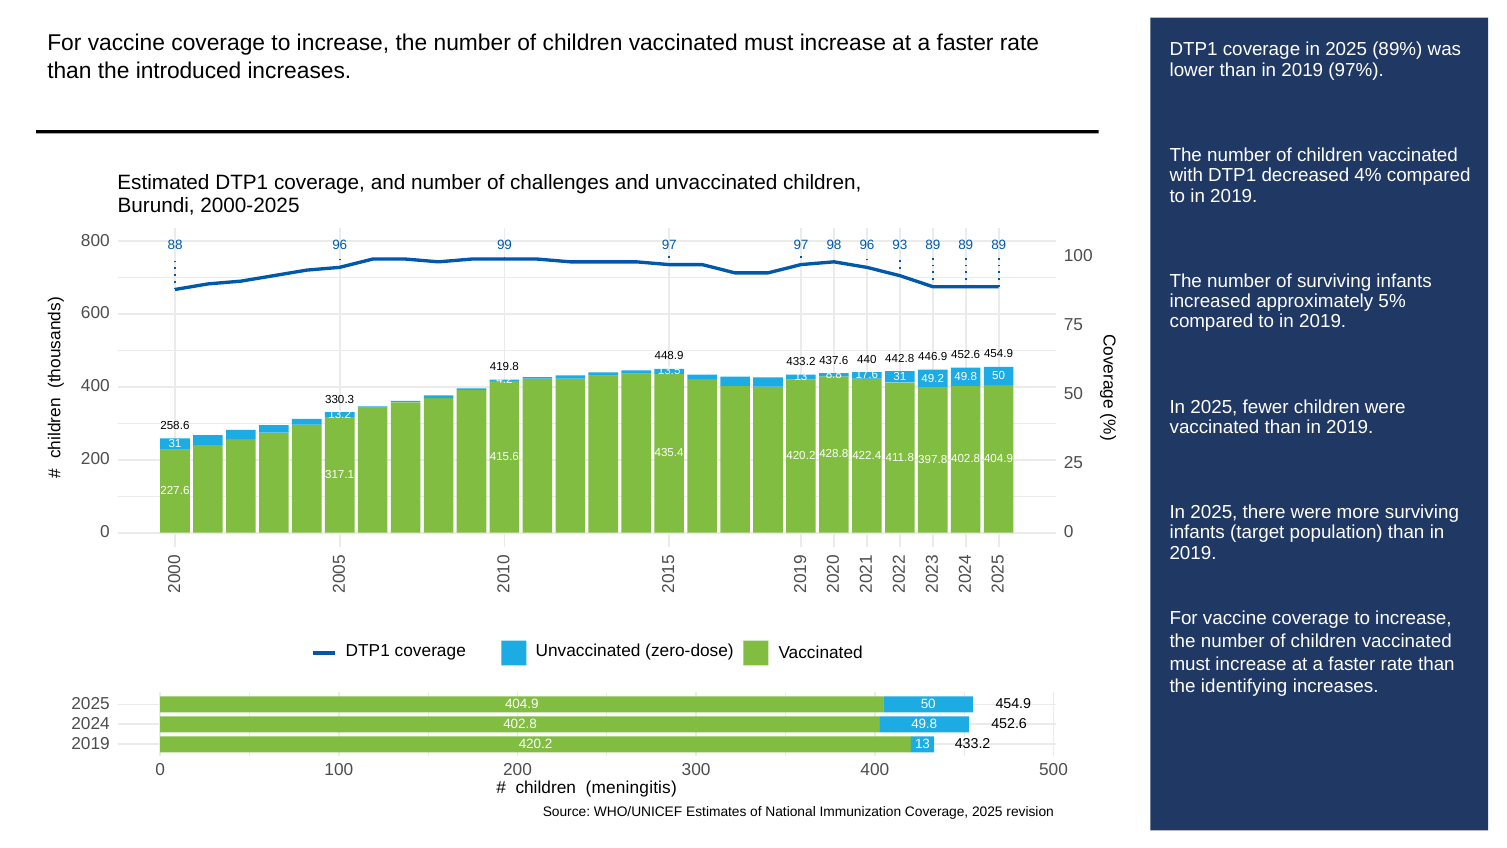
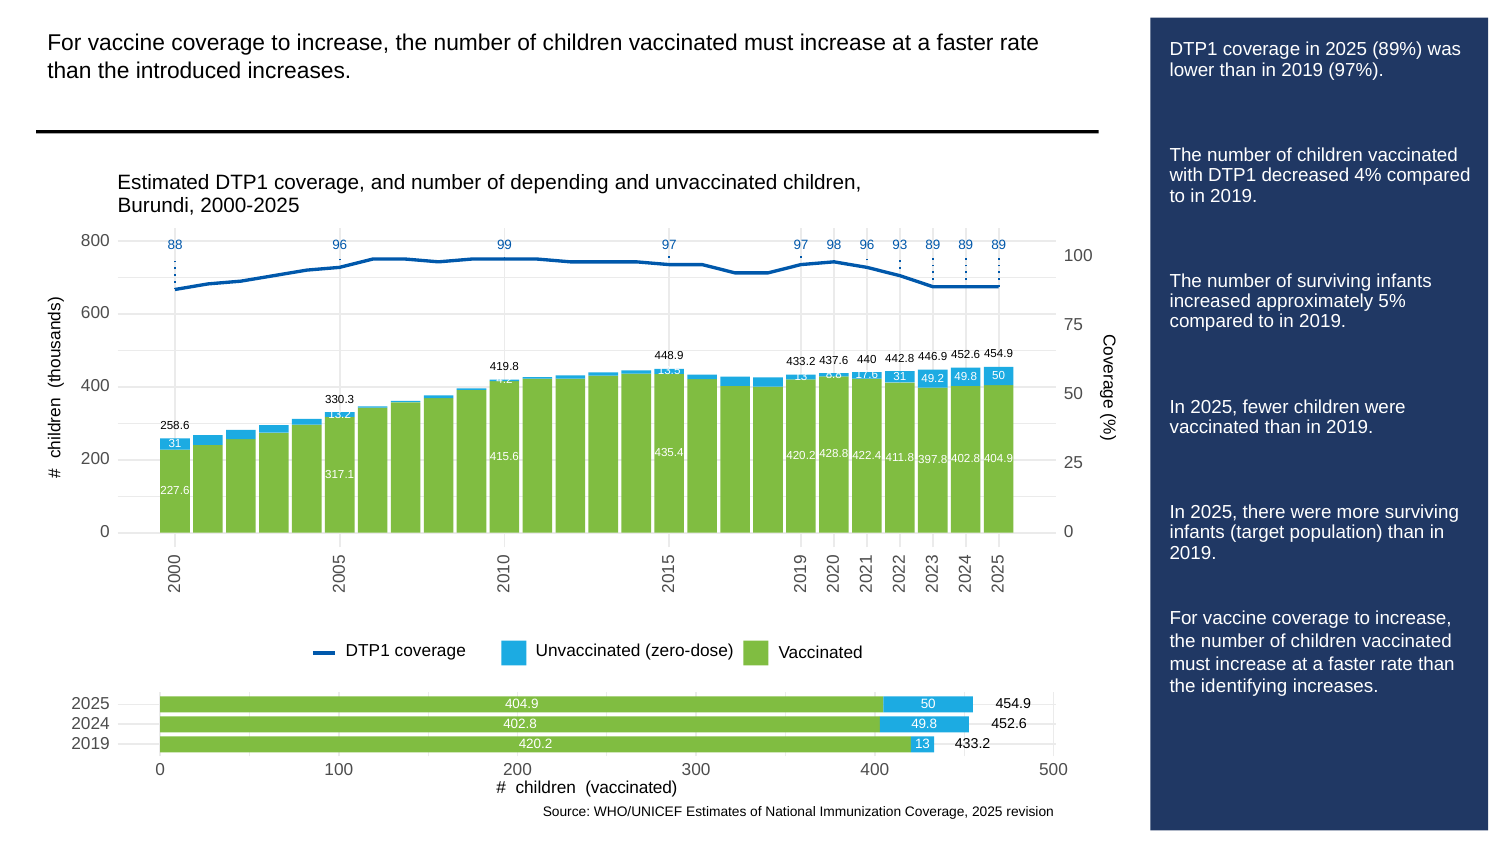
challenges: challenges -> depending (559, 182)
meningitis: meningitis -> vaccinated (631, 788)
